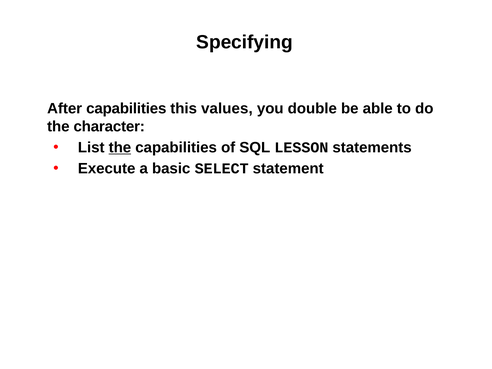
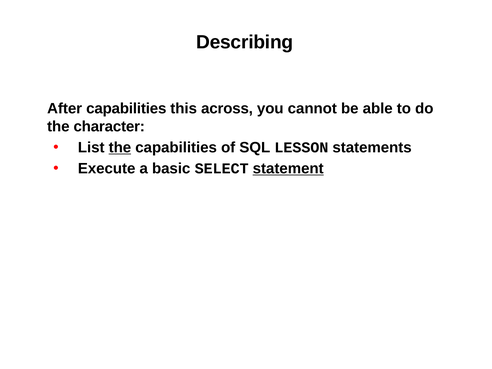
Specifying: Specifying -> Describing (245, 42)
values: values -> across (227, 108)
double: double -> cannot (312, 108)
statement underline: none -> present (288, 169)
